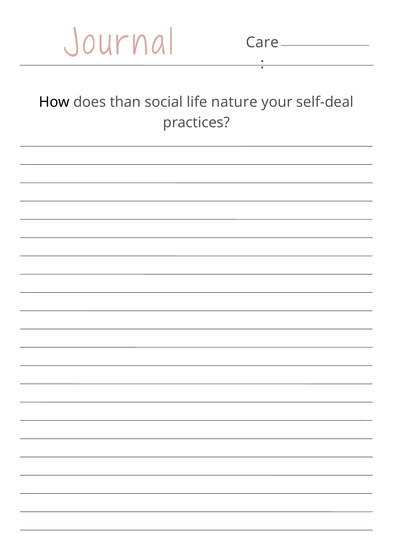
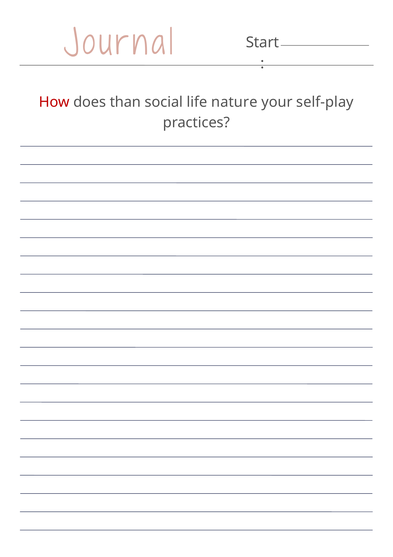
Care: Care -> Start (262, 42)
How colour: black -> red (54, 102)
self-deal: self-deal -> self-play (325, 102)
